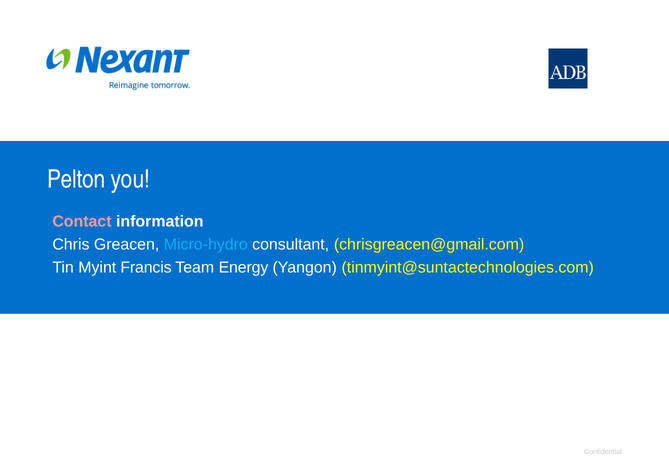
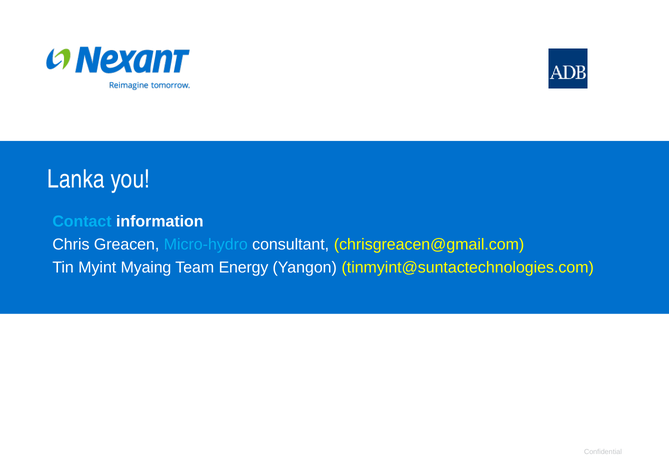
Pelton: Pelton -> Lanka (76, 180)
Contact colour: pink -> light blue (82, 222)
Francis: Francis -> Myaing (146, 268)
